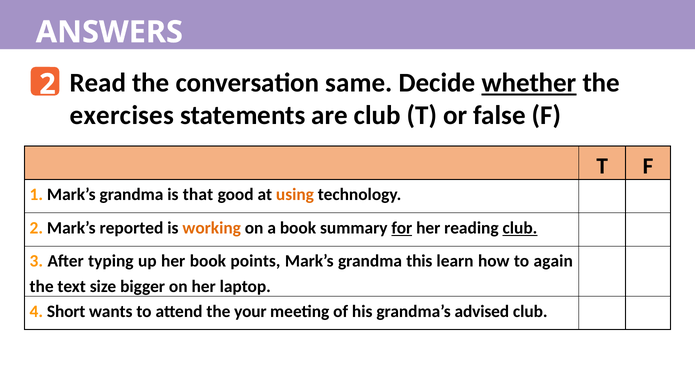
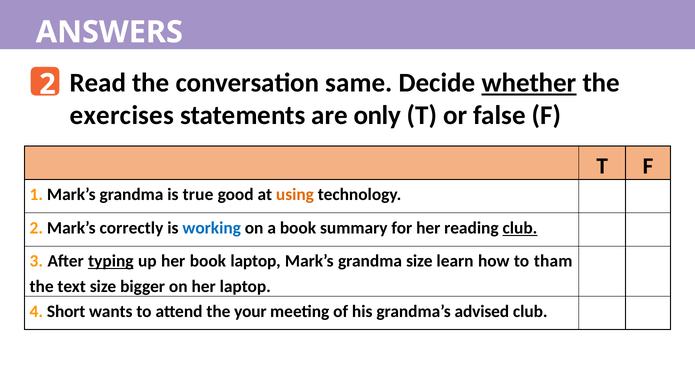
are club: club -> only (377, 115)
that: that -> true (198, 194)
reported: reported -> correctly (131, 228)
working colour: orange -> blue (212, 228)
for underline: present -> none (402, 228)
typing underline: none -> present (111, 261)
book points: points -> laptop (256, 261)
grandma this: this -> size (419, 261)
again: again -> tham (553, 261)
